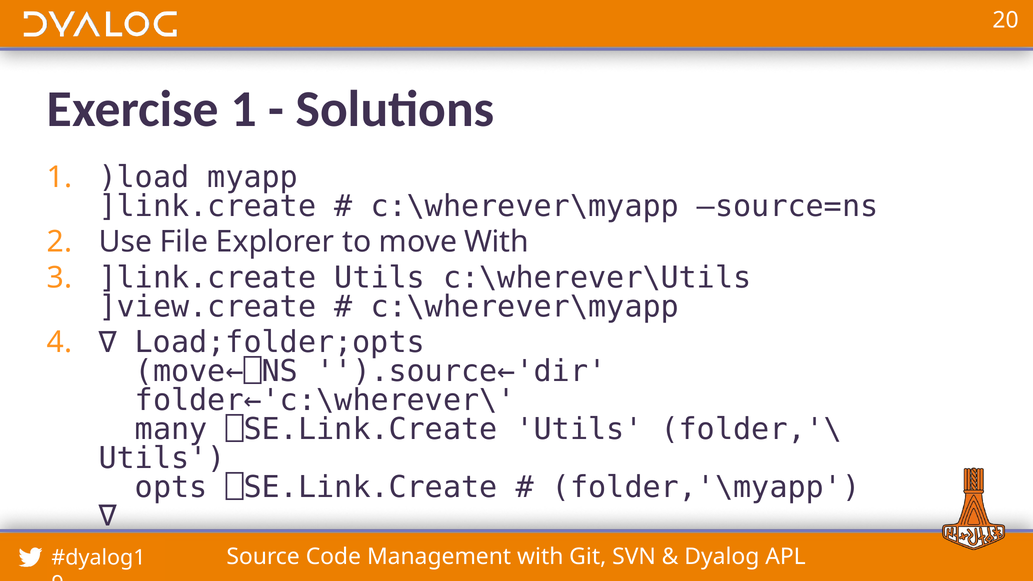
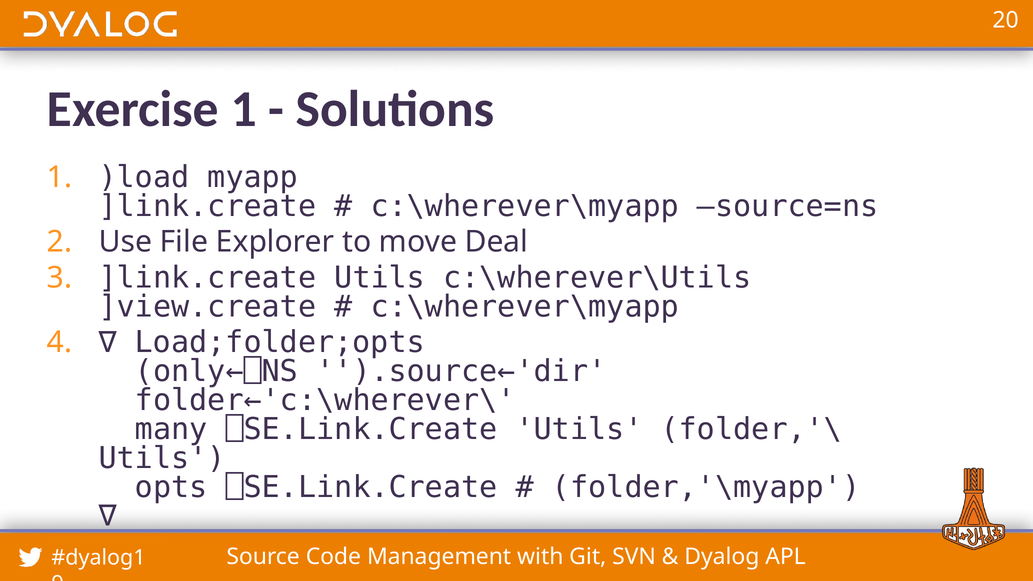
move With: With -> Deal (496, 242)
move←⎕NS: move←⎕NS -> only←⎕NS (216, 371)
